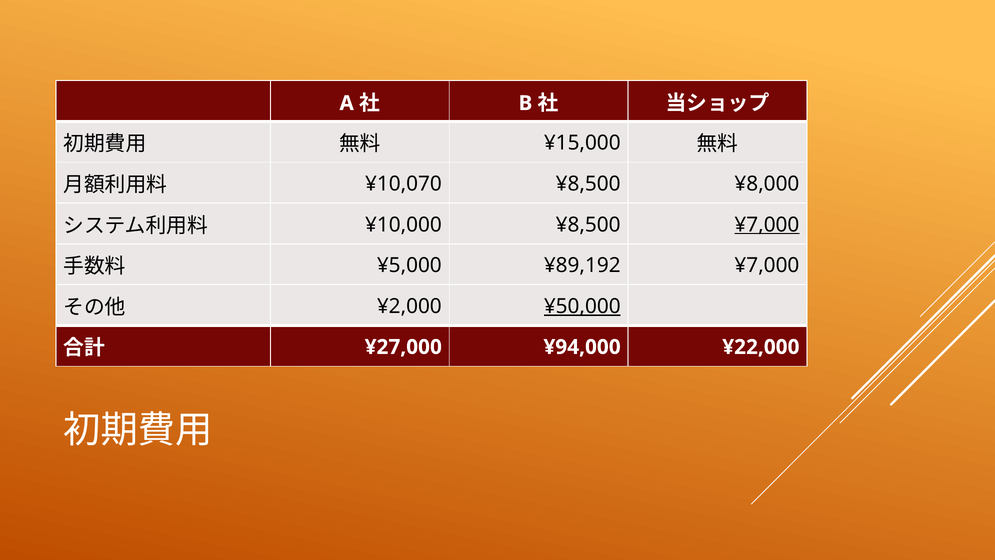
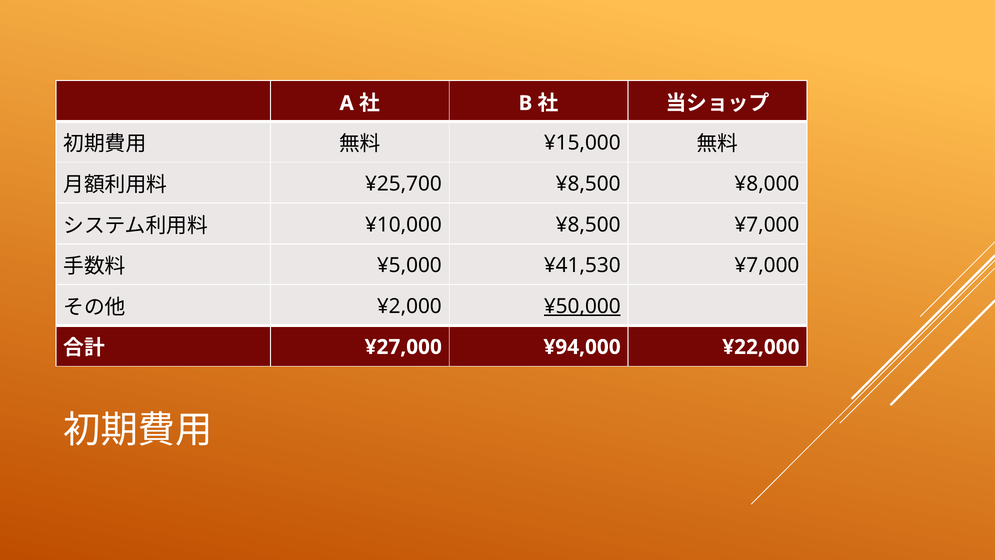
¥10,070: ¥10,070 -> ¥25,700 (403, 184)
¥7,000 underline: present -> none (767, 225)
¥89,192: ¥89,192 -> ¥41,530 (582, 265)
